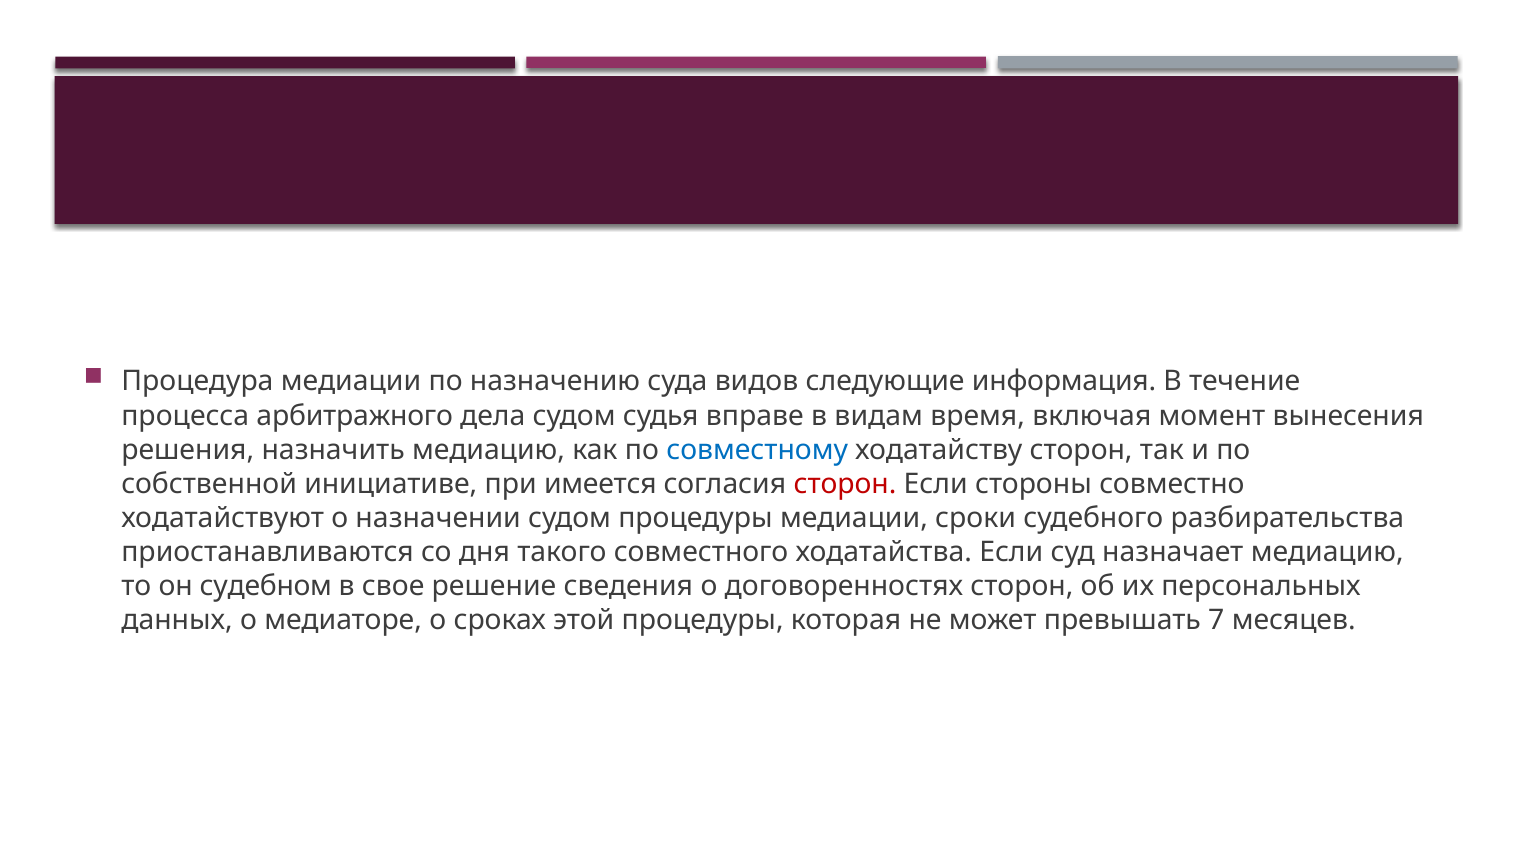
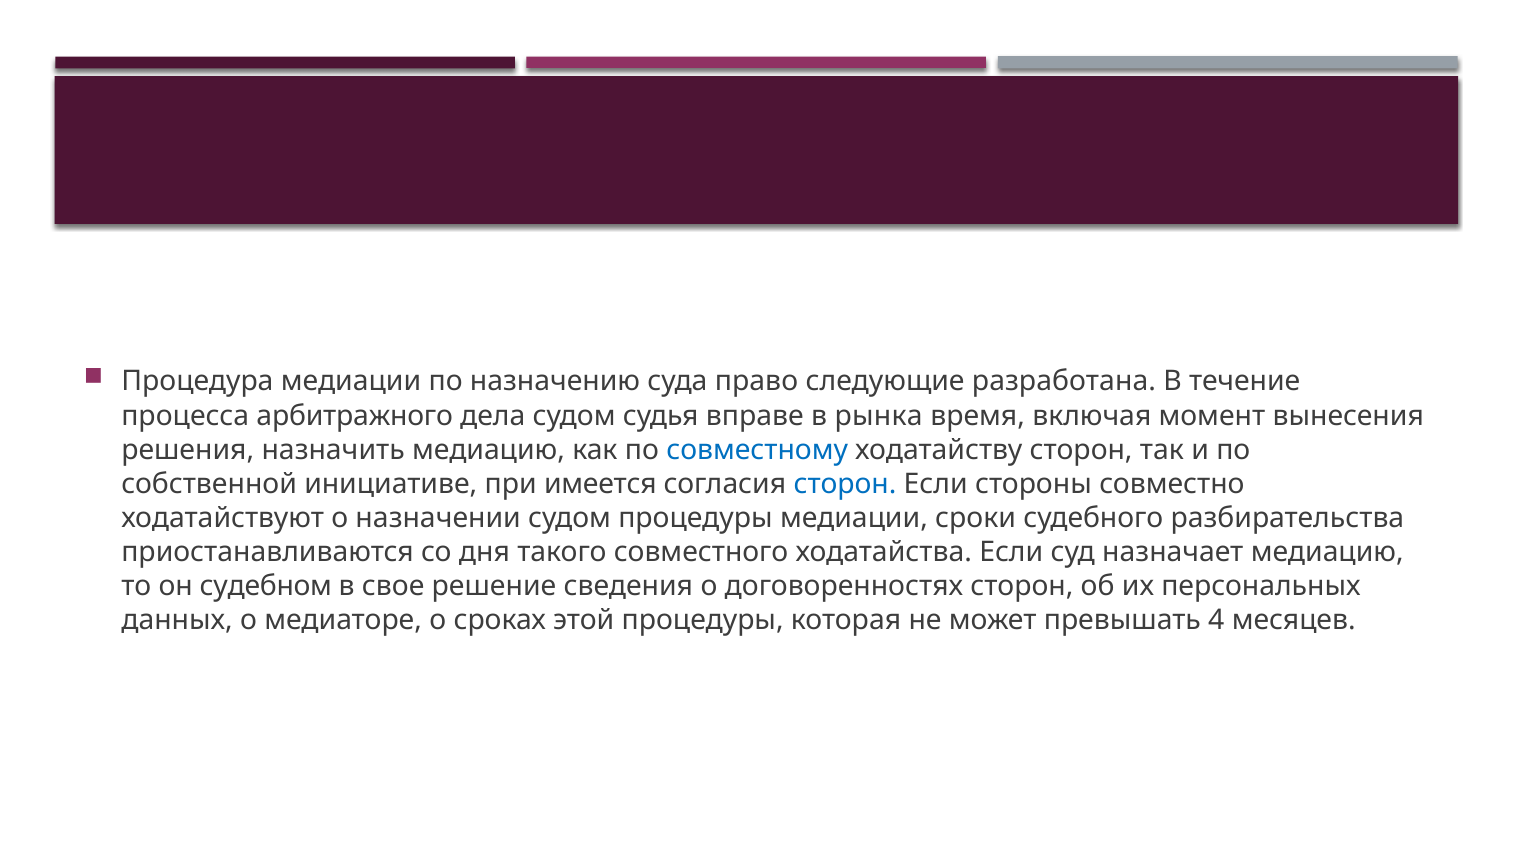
видов: видов -> право (756, 382)
информация: информация -> разработана (1064, 382)
видам: видам -> рынка (879, 416)
сторон colour: red -> blue (845, 484)
7: 7 -> 4 (1216, 620)
